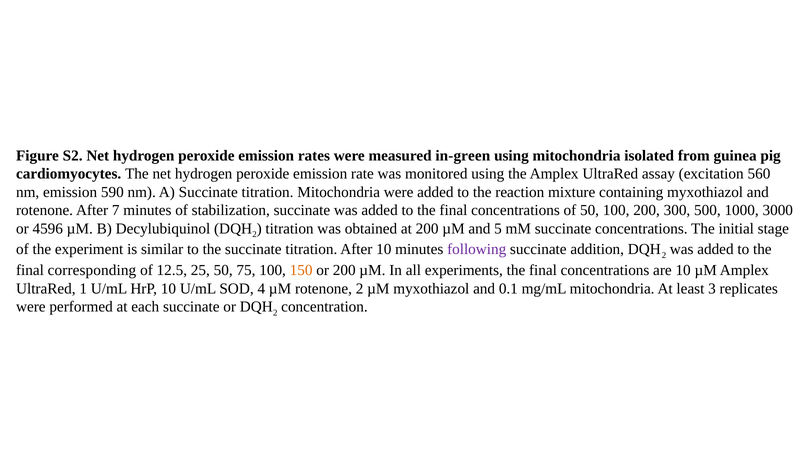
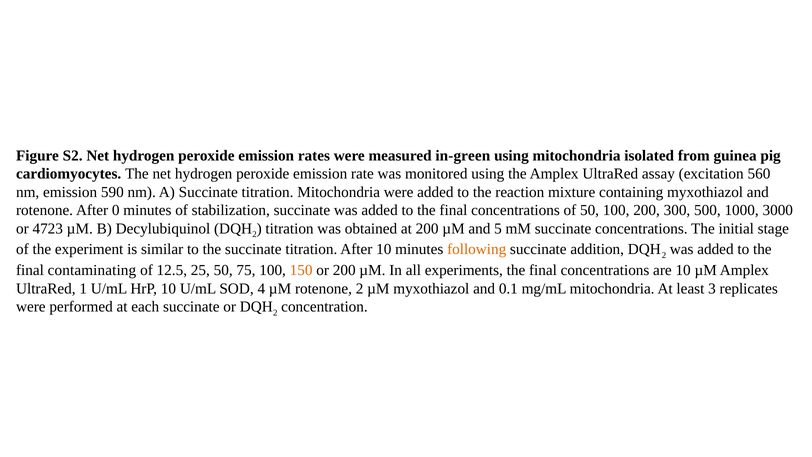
7: 7 -> 0 (116, 210)
4596: 4596 -> 4723 (48, 229)
following colour: purple -> orange (477, 249)
corresponding: corresponding -> contaminating (92, 270)
